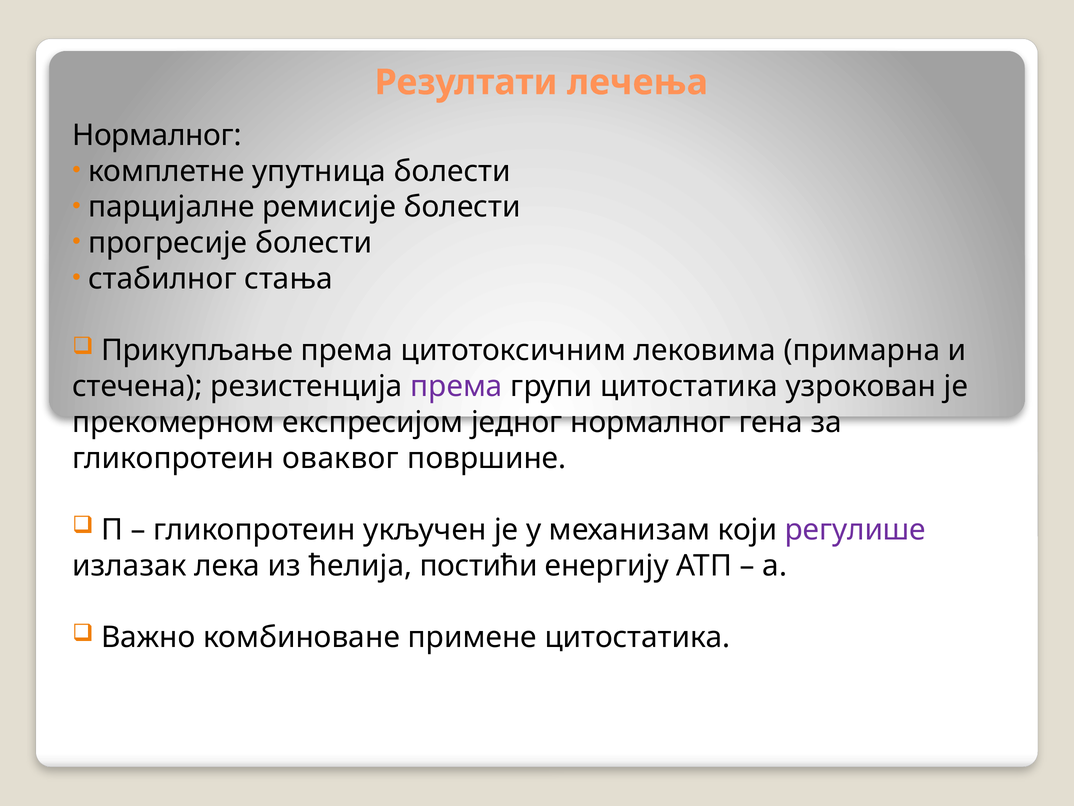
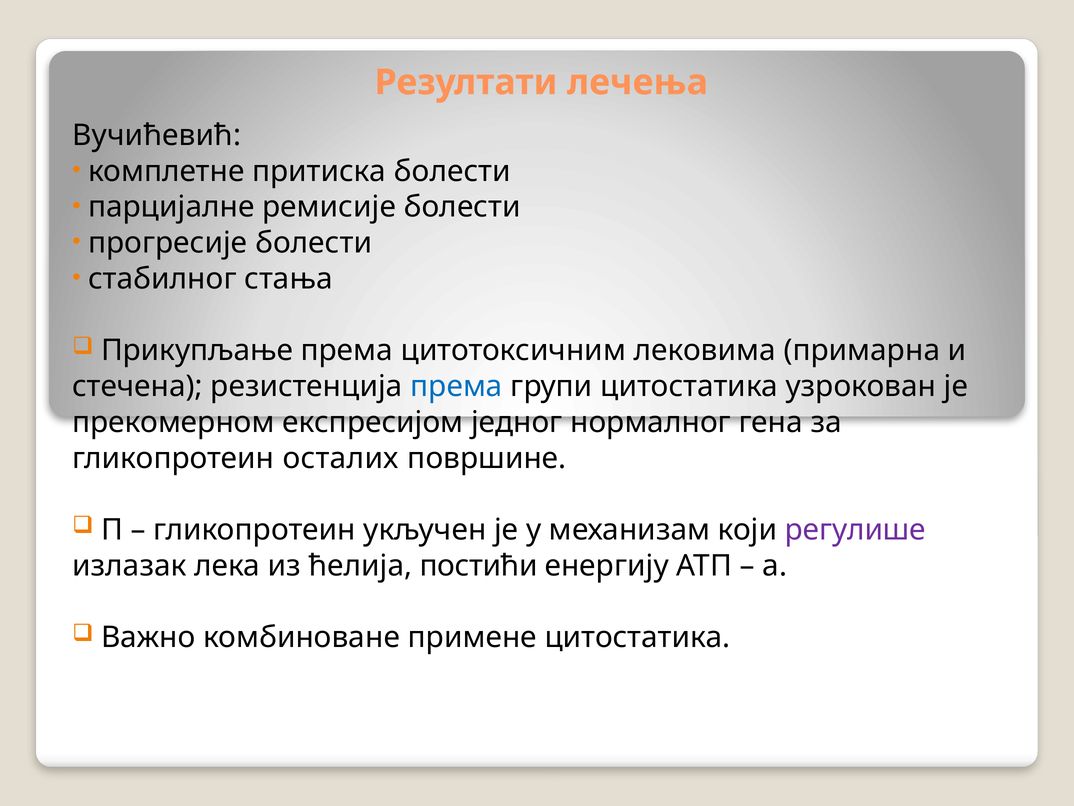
Нормалног: Нормалног -> Вучићевић (157, 135)
упутница: упутница -> притиска (319, 171)
према colour: purple -> blue (456, 386)
оваквог: оваквог -> осталих (341, 458)
